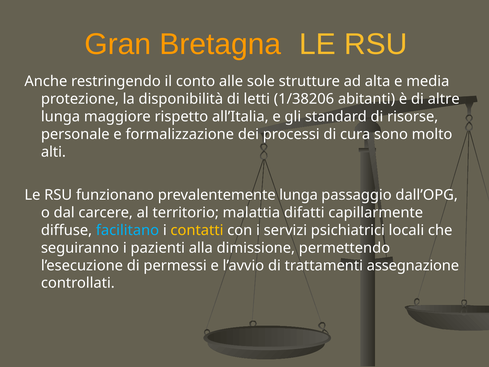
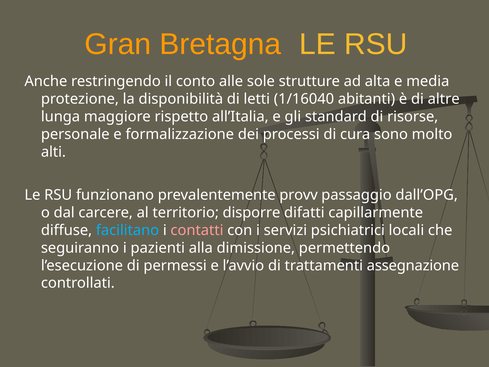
1/38206: 1/38206 -> 1/16040 (304, 99)
prevalentemente lunga: lunga -> provv (299, 195)
malattia: malattia -> disporre (251, 213)
contatti colour: yellow -> pink (197, 230)
